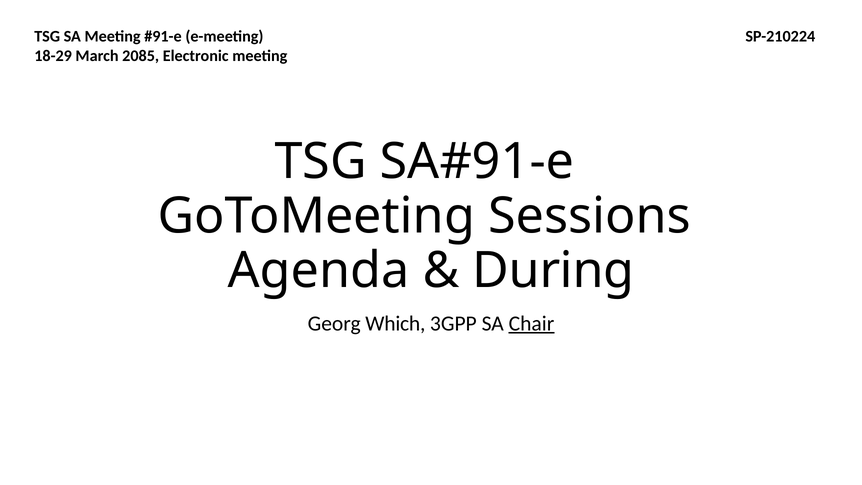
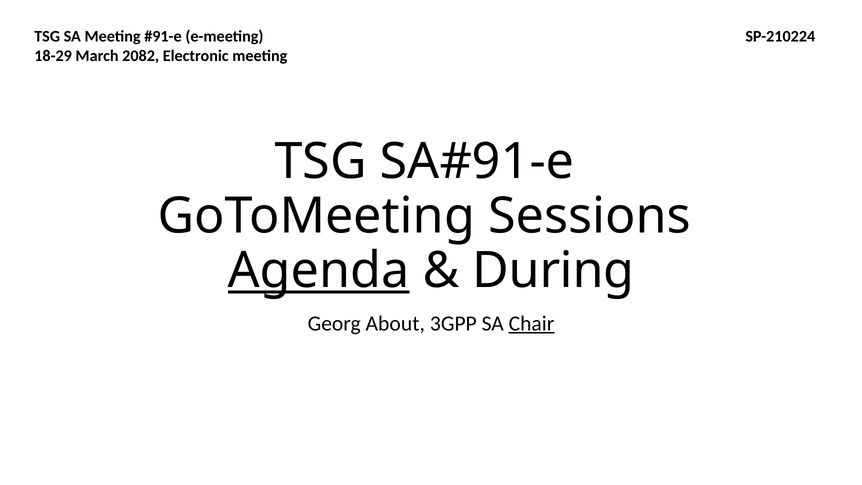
2085: 2085 -> 2082 (141, 56)
Agenda underline: none -> present (319, 270)
Which: Which -> About (395, 324)
